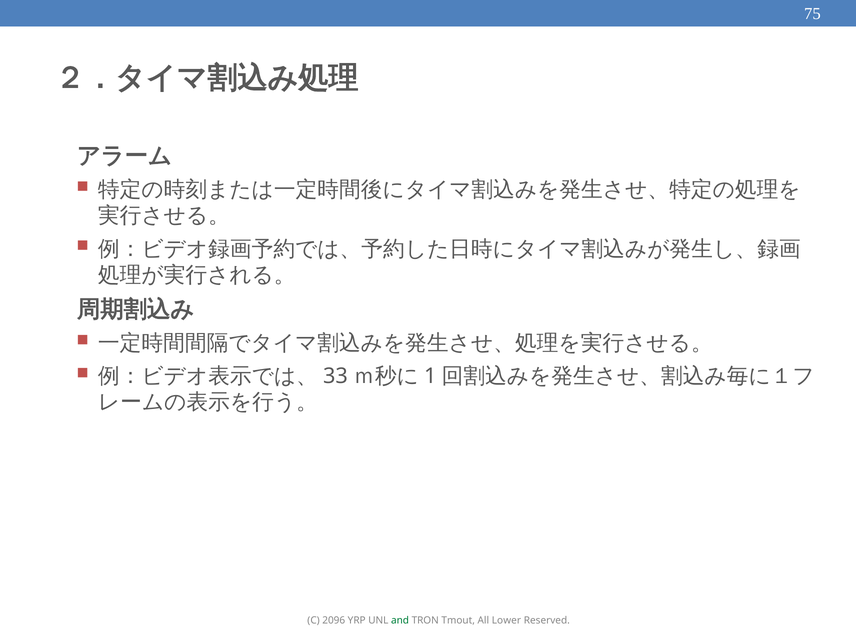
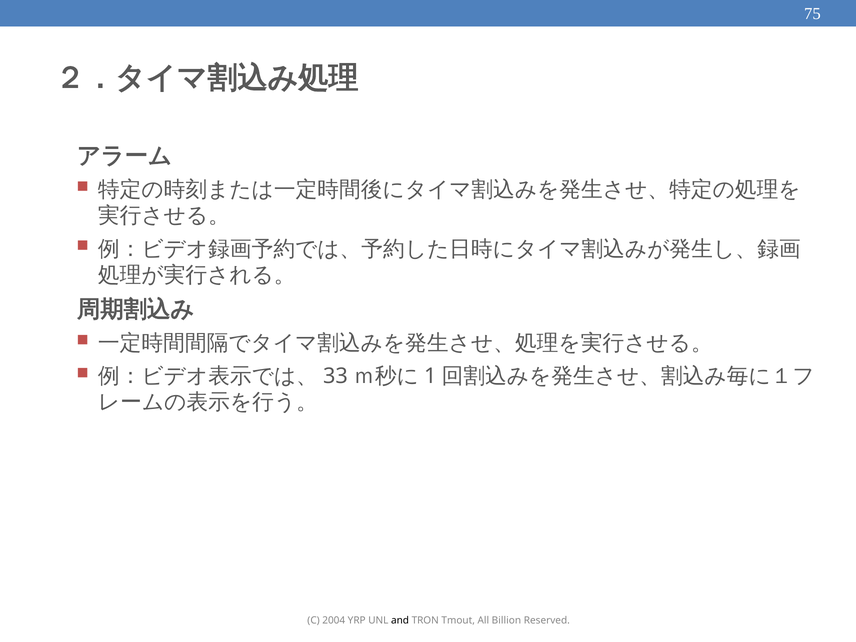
2096: 2096 -> 2004 (334, 621)
and colour: green -> black (400, 621)
Lower: Lower -> Billion (506, 621)
